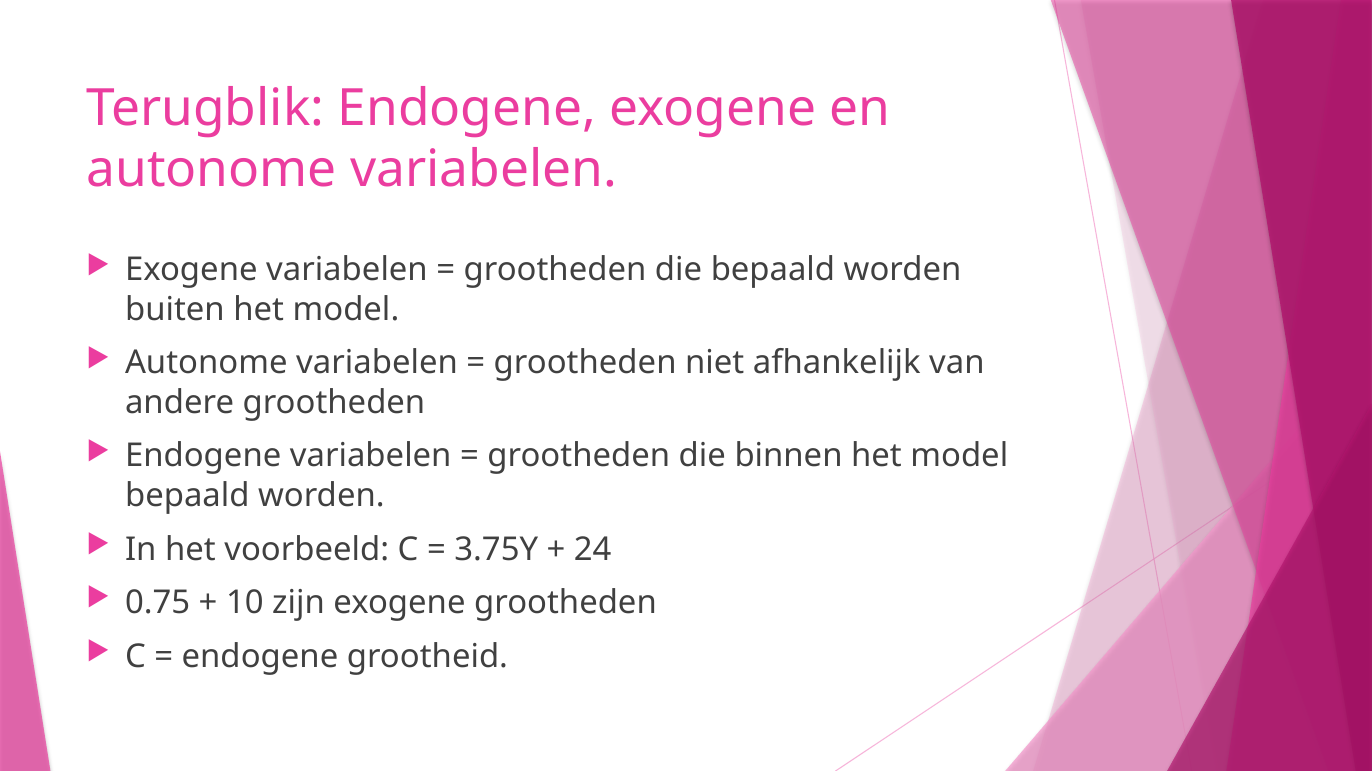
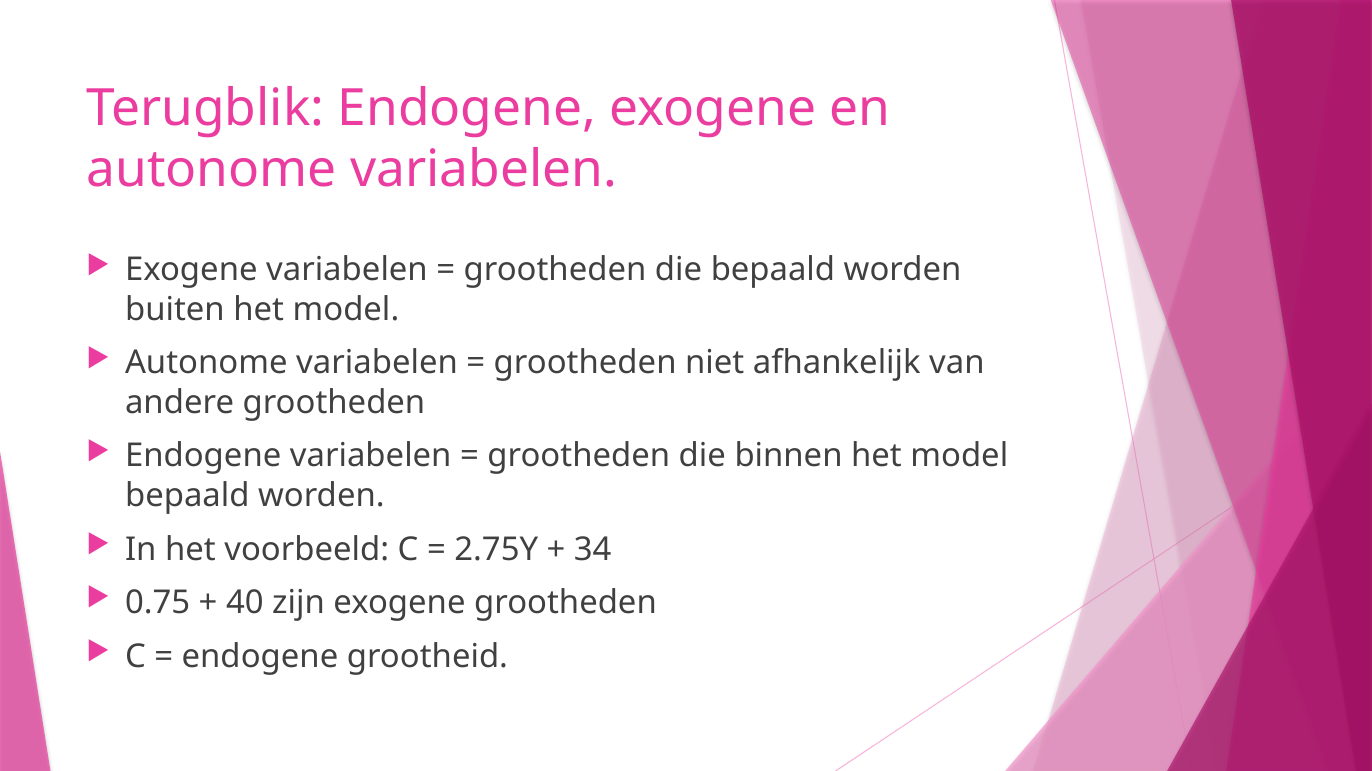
3.75Y: 3.75Y -> 2.75Y (496, 550)
24: 24 -> 34 (593, 550)
10: 10 -> 40 (245, 603)
